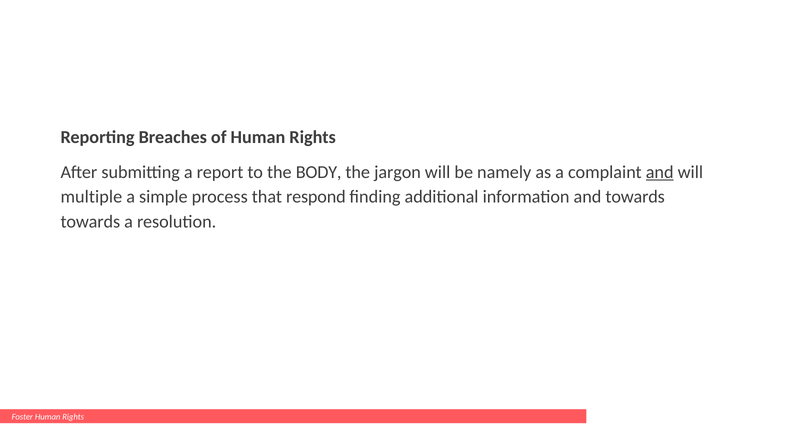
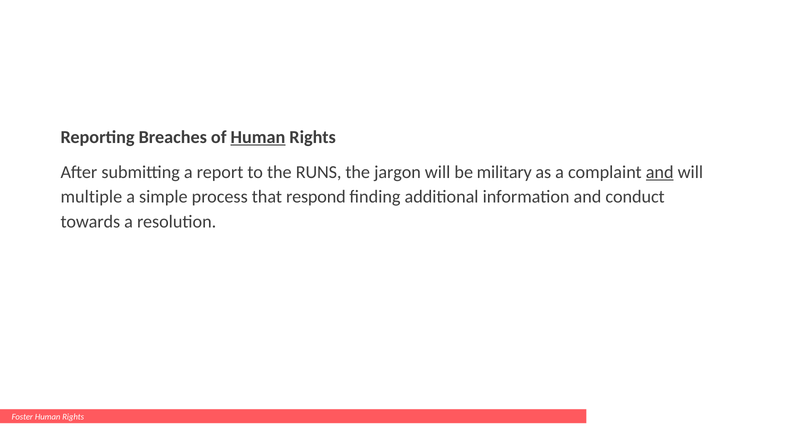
Human underline: none -> present (258, 137)
BODY: BODY -> RUNS (319, 172)
namely: namely -> military (504, 172)
and towards: towards -> conduct (635, 197)
